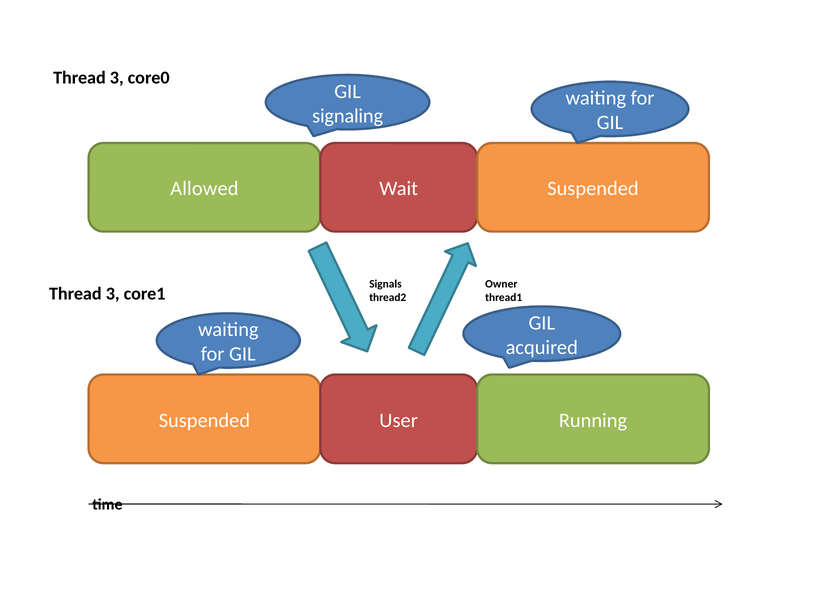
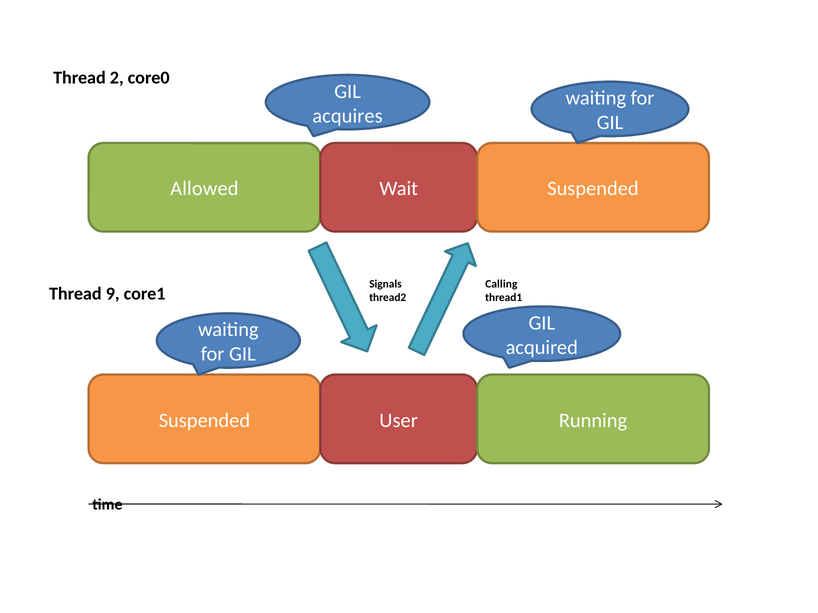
3: 3 -> 2 (117, 78)
signaling: signaling -> acquires (348, 116)
Owner: Owner -> Calling (501, 284)
3: 3 -> 9 (113, 294)
